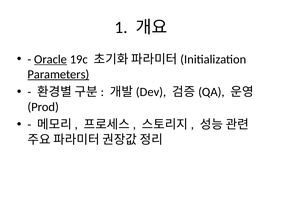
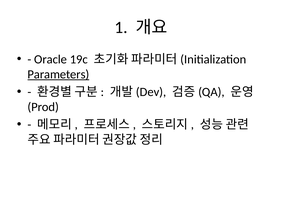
Oracle underline: present -> none (51, 59)
